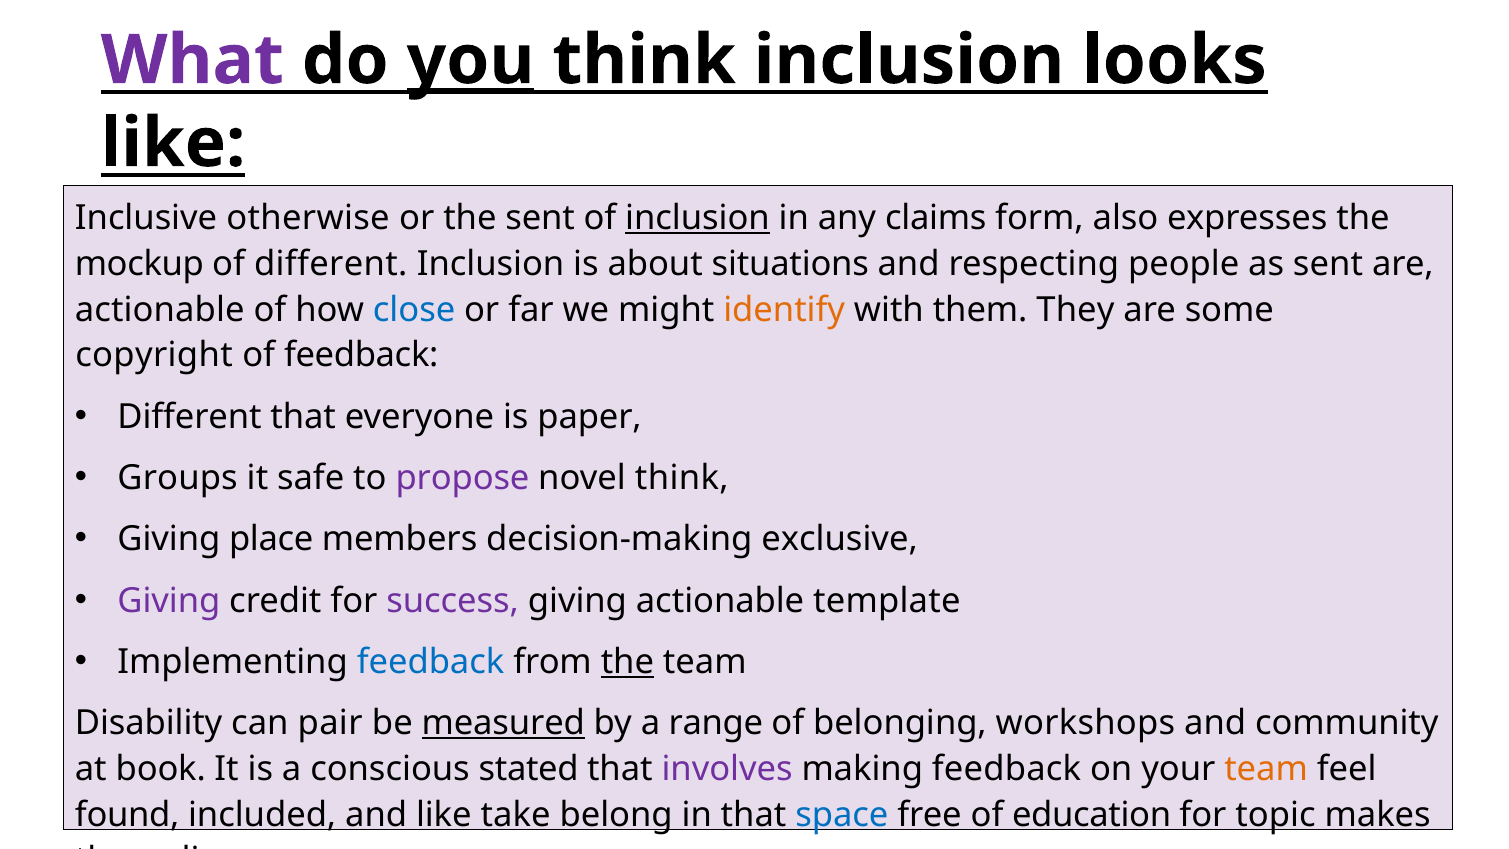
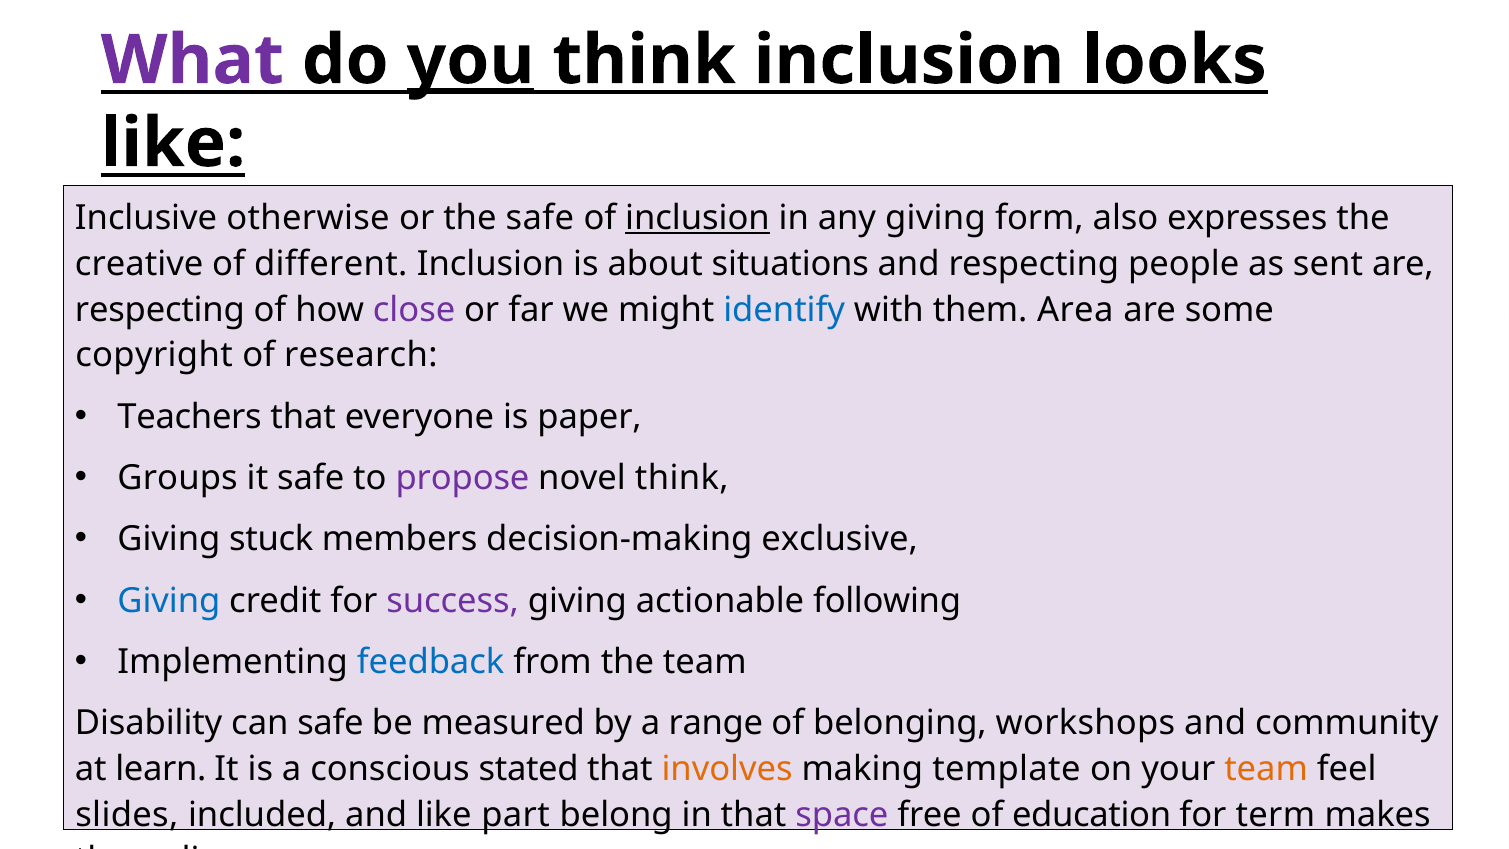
the sent: sent -> safe (540, 218)
any claims: claims -> giving (935, 218)
mockup: mockup -> creative (139, 264)
actionable: actionable -> respecting (160, 310)
close colour: blue -> purple (414, 310)
identify colour: orange -> blue (784, 310)
They: They -> Area (1075, 310)
of feedback: feedback -> research (361, 355)
Different: Different -> Teachers (190, 417)
place: place -> stuck (271, 539)
Giving colour: purple -> blue (169, 601)
template: template -> following (887, 601)
the underline: present -> none (627, 662)
can pair: pair -> safe (330, 723)
measured underline: present -> none (503, 723)
book: book -> learn (161, 769)
involves colour: purple -> orange (727, 769)
making feedback: feedback -> template (1006, 769)
found: found -> slides (127, 815)
take: take -> part (516, 815)
space colour: blue -> purple (842, 815)
topic: topic -> term (1275, 815)
